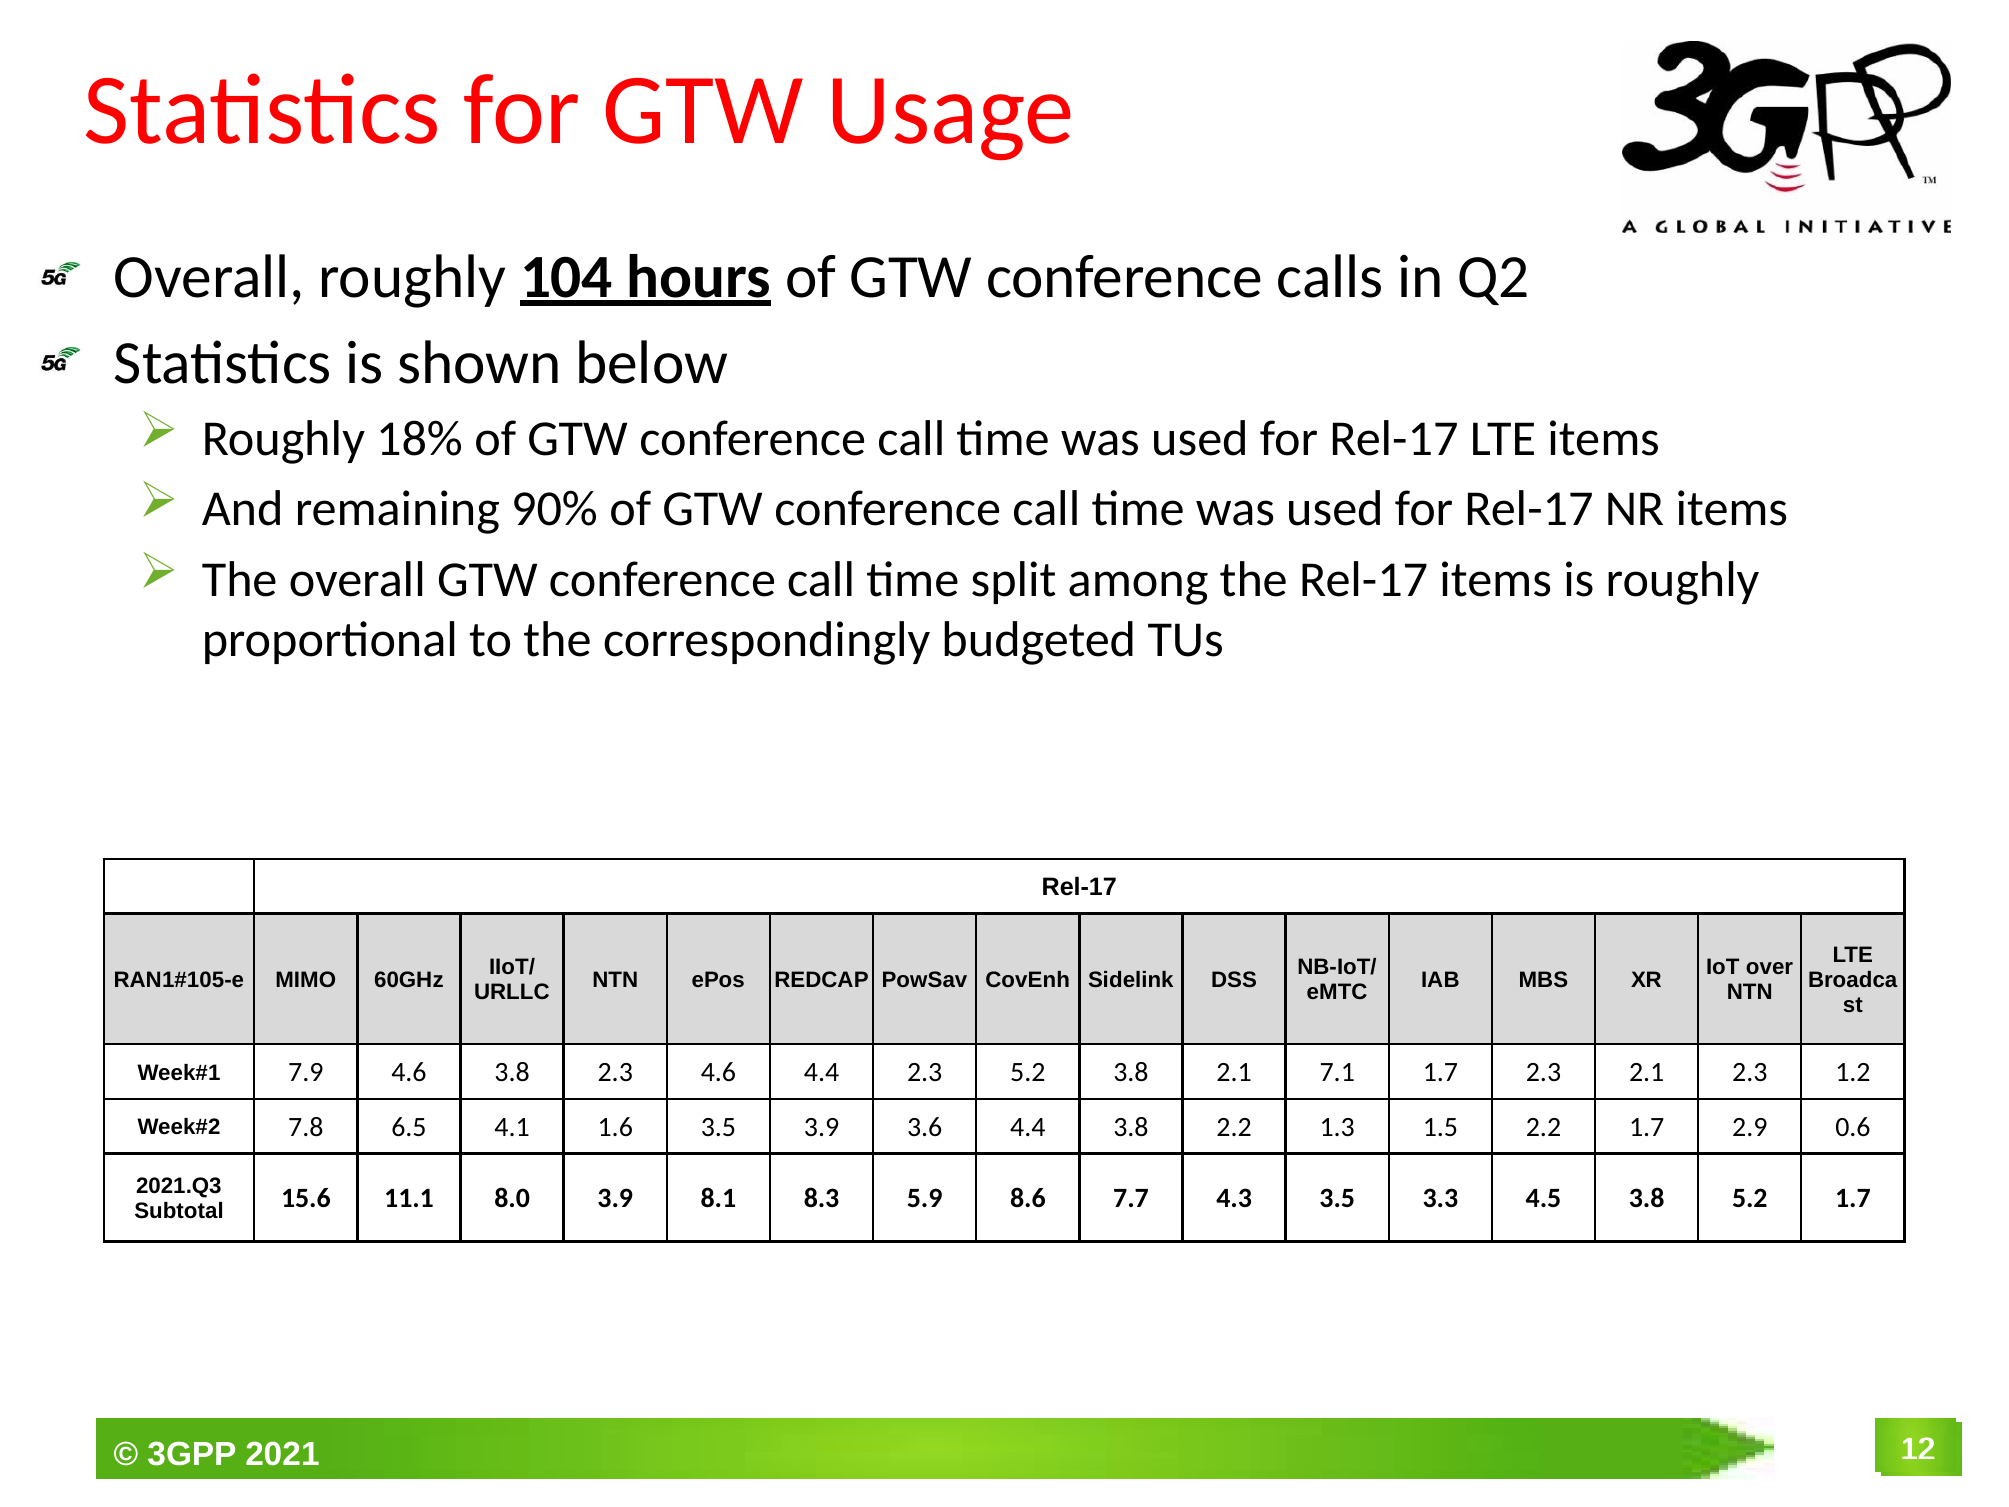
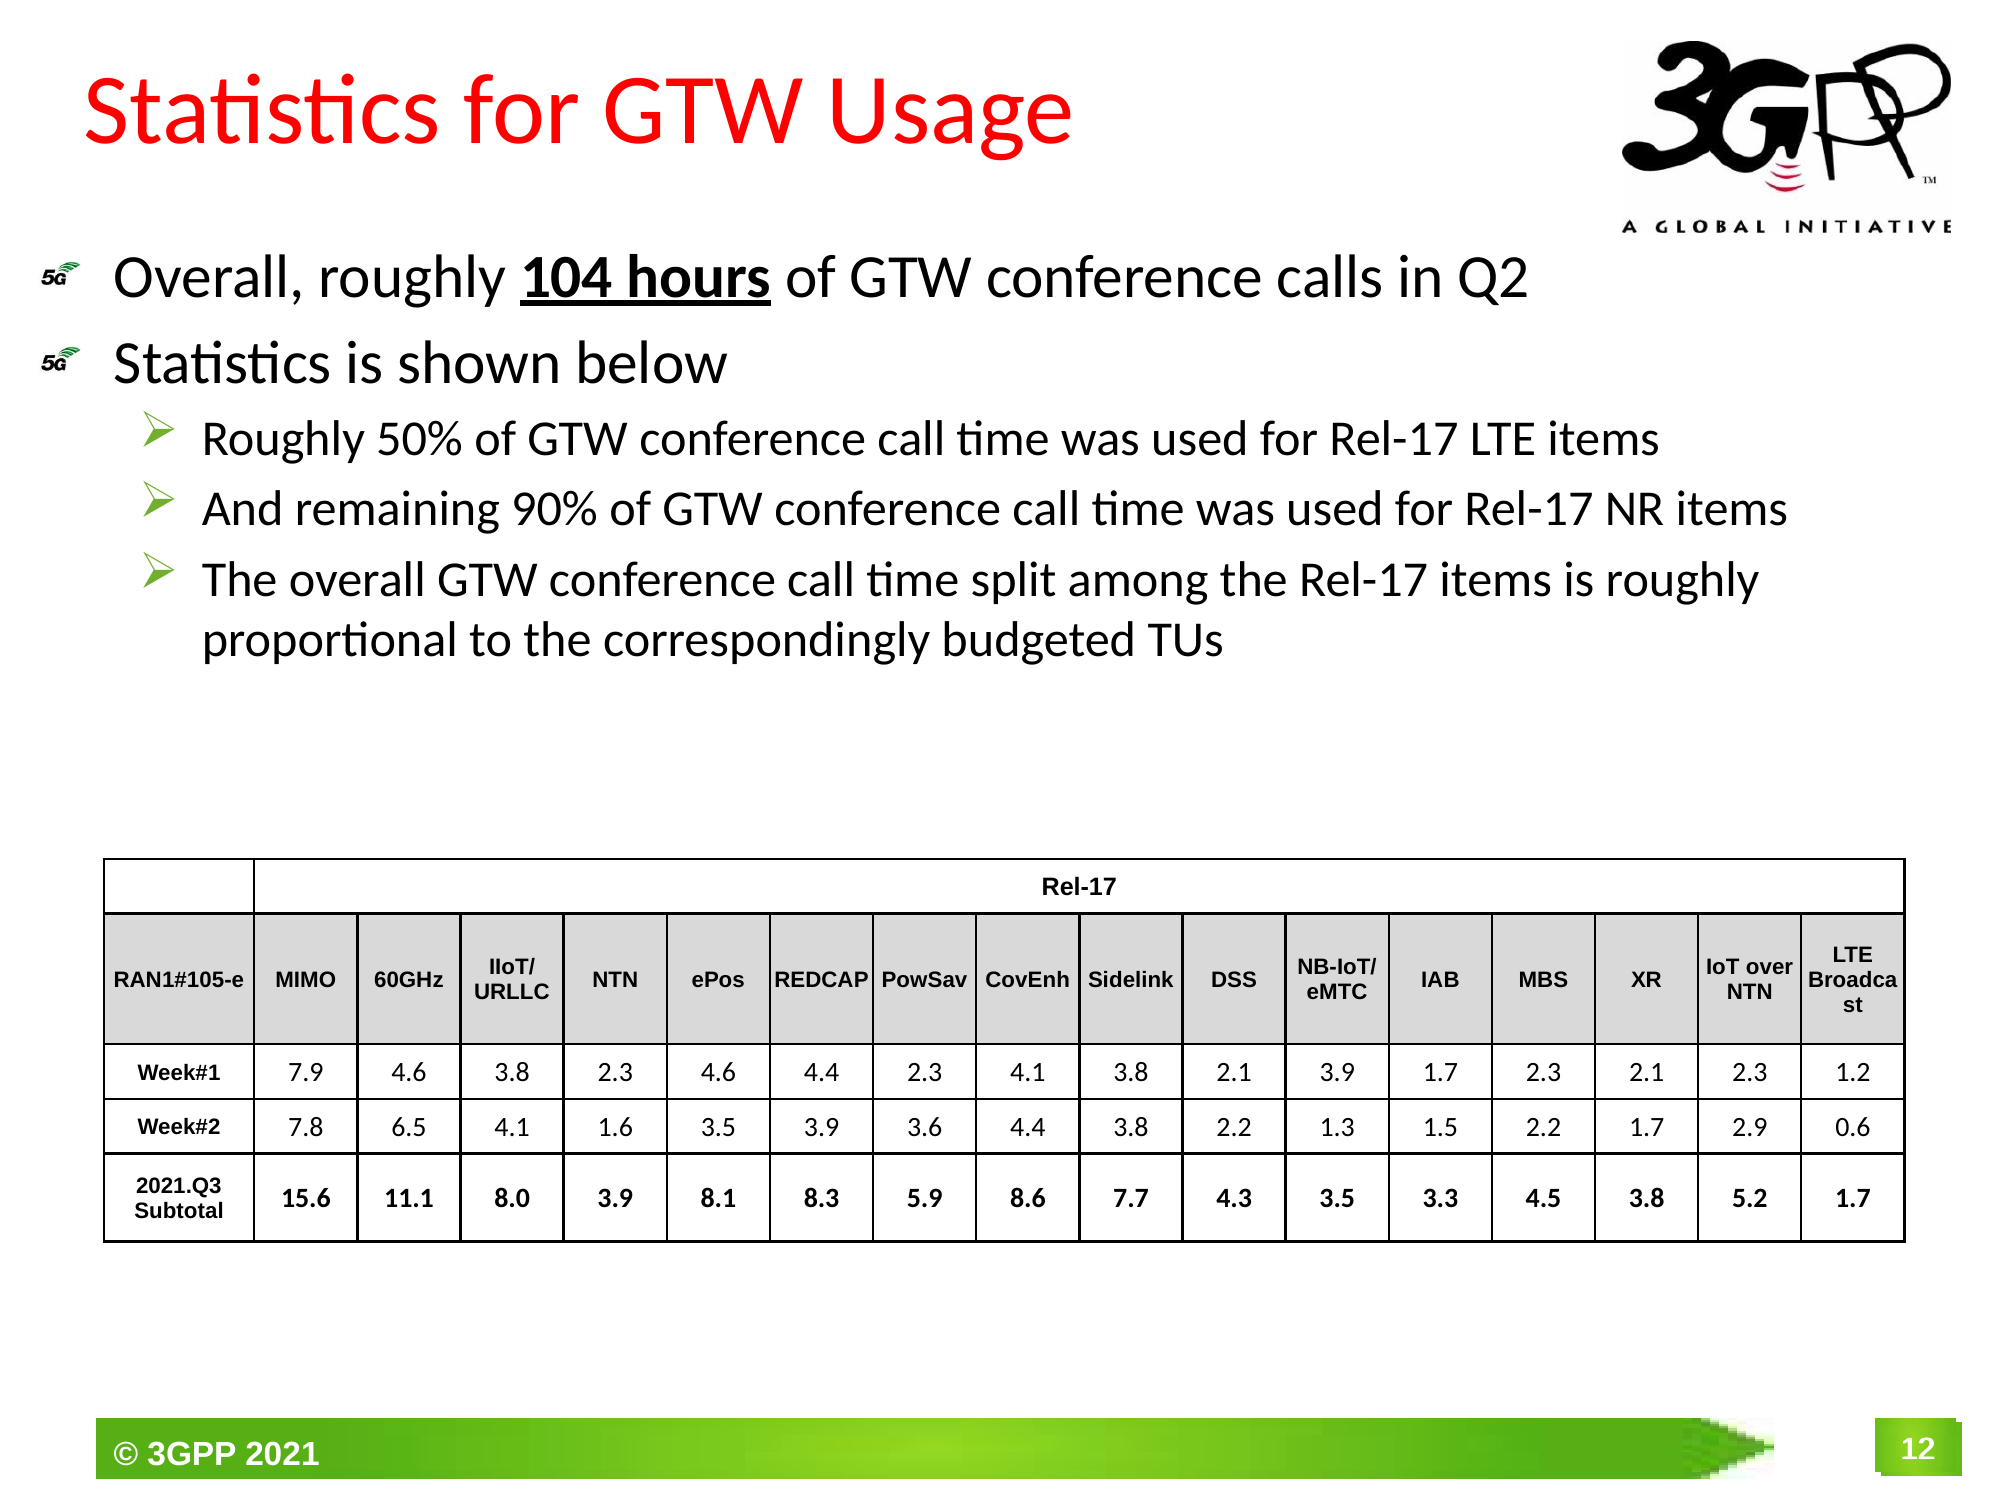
18%: 18% -> 50% (419, 439)
2.3 5.2: 5.2 -> 4.1 (1028, 1073)
2.1 7.1: 7.1 -> 3.9 (1337, 1073)
